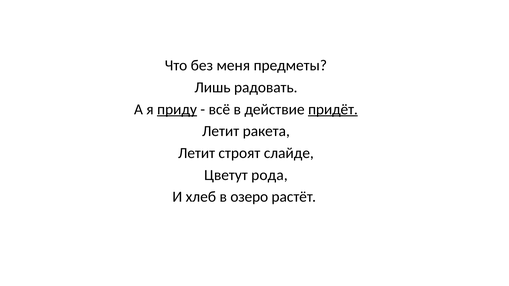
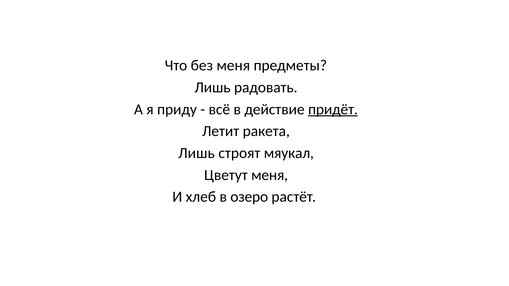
приду underline: present -> none (177, 109)
Летит: Летит -> Лишь (196, 153)
слайде: слайде -> мяукал (289, 153)
Цветут рода: рода -> меня (270, 175)
